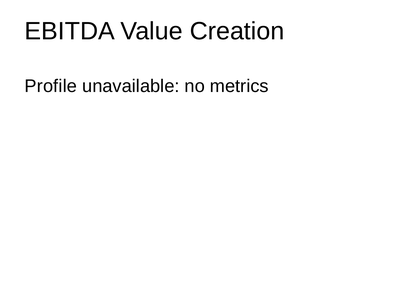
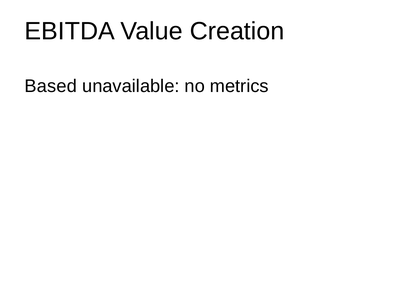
Profile: Profile -> Based (51, 86)
